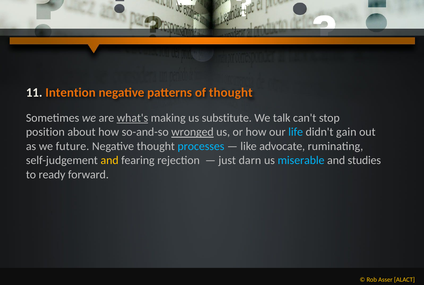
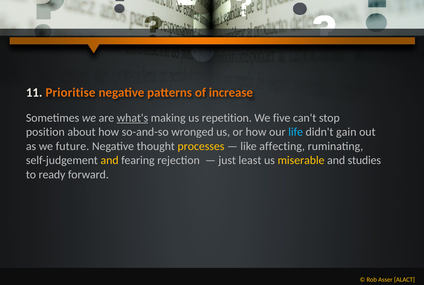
Intention: Intention -> Prioritise (70, 93)
of thought: thought -> increase (231, 93)
substitute: substitute -> repetition (227, 118)
talk: talk -> five (282, 118)
wronged underline: present -> none (192, 132)
processes colour: light blue -> yellow (201, 146)
advocate: advocate -> affecting (282, 146)
darn: darn -> least (250, 160)
miserable colour: light blue -> yellow (301, 160)
